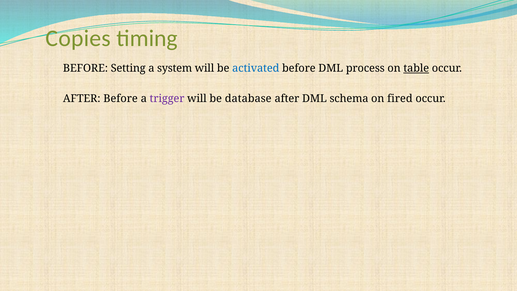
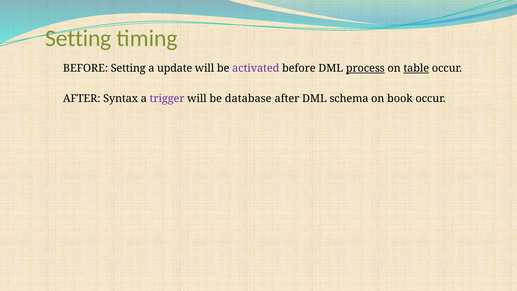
Copies: Copies -> Setting (78, 38)
system: system -> update (175, 68)
activated colour: blue -> purple (256, 68)
process underline: none -> present (365, 68)
Before: Before -> Syntax (121, 99)
fired: fired -> book (400, 99)
